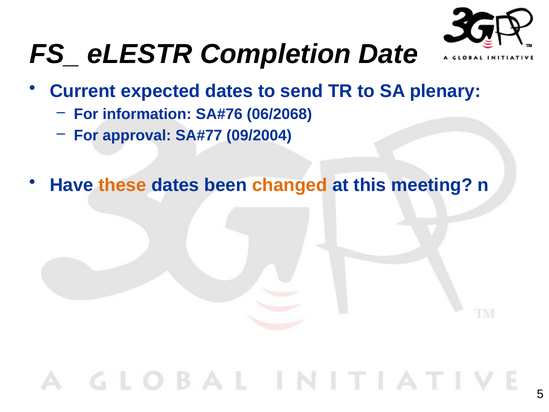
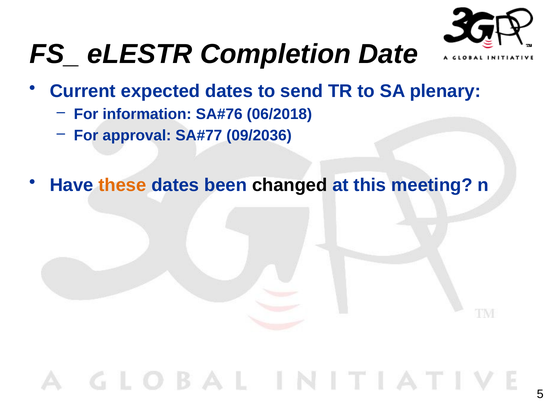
06/2068: 06/2068 -> 06/2018 (279, 114)
09/2004: 09/2004 -> 09/2036 (259, 135)
changed colour: orange -> black (290, 185)
